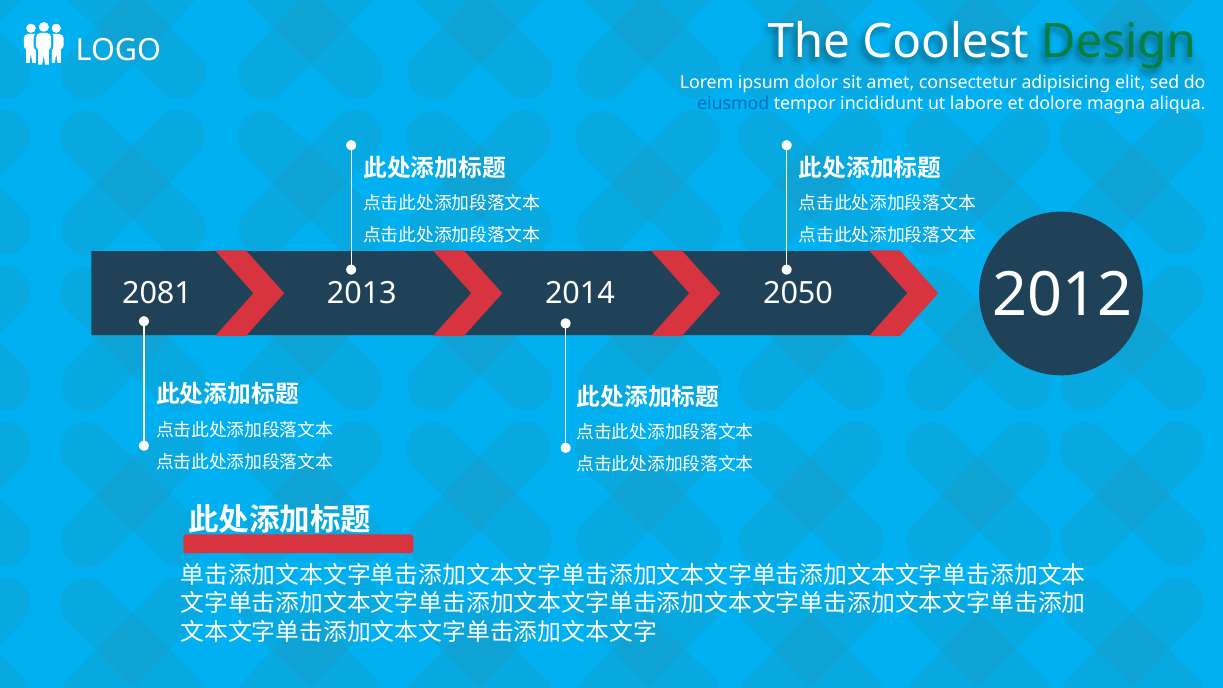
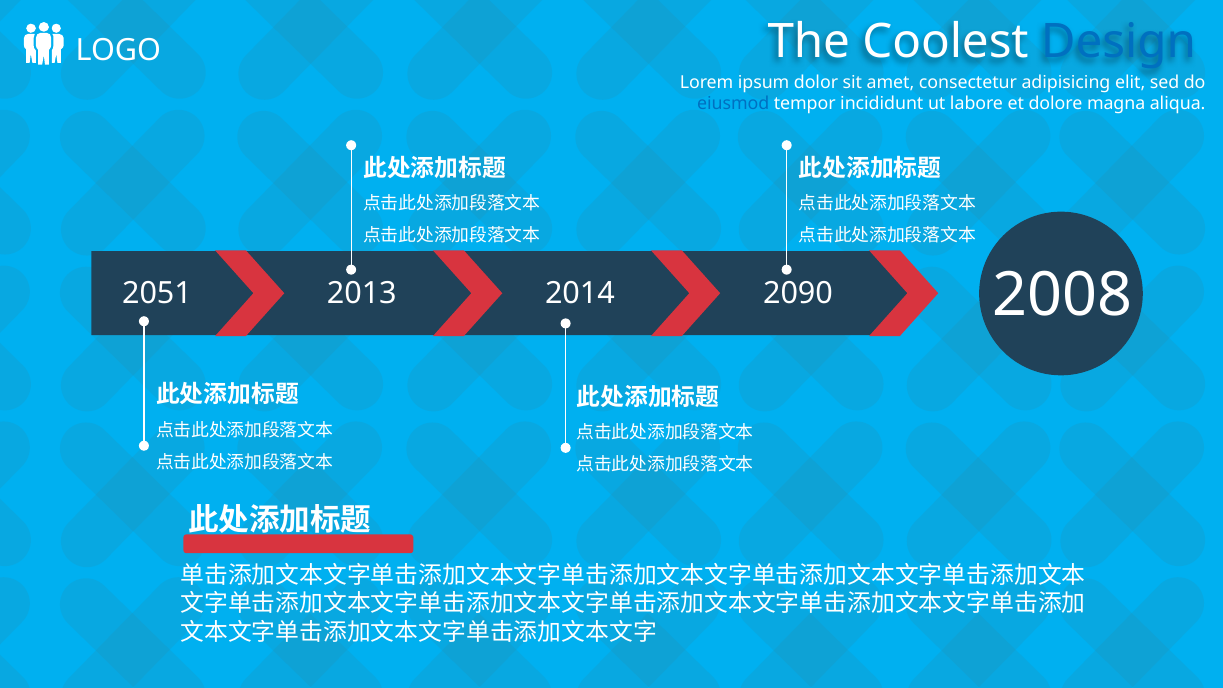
Design colour: green -> blue (1119, 42)
2012: 2012 -> 2008 (1062, 296)
2081: 2081 -> 2051 (157, 293)
2050: 2050 -> 2090 (798, 293)
